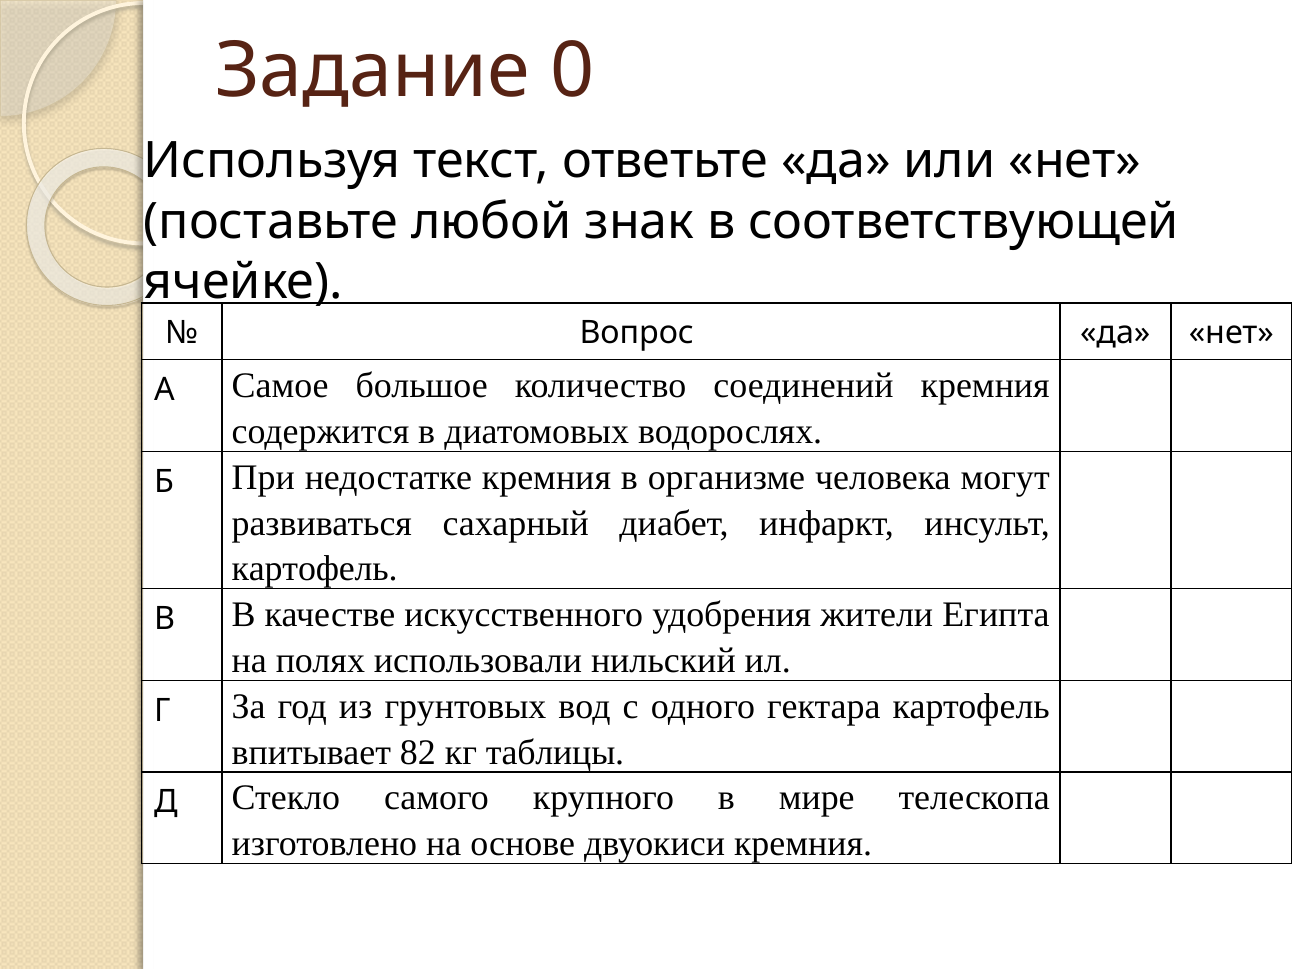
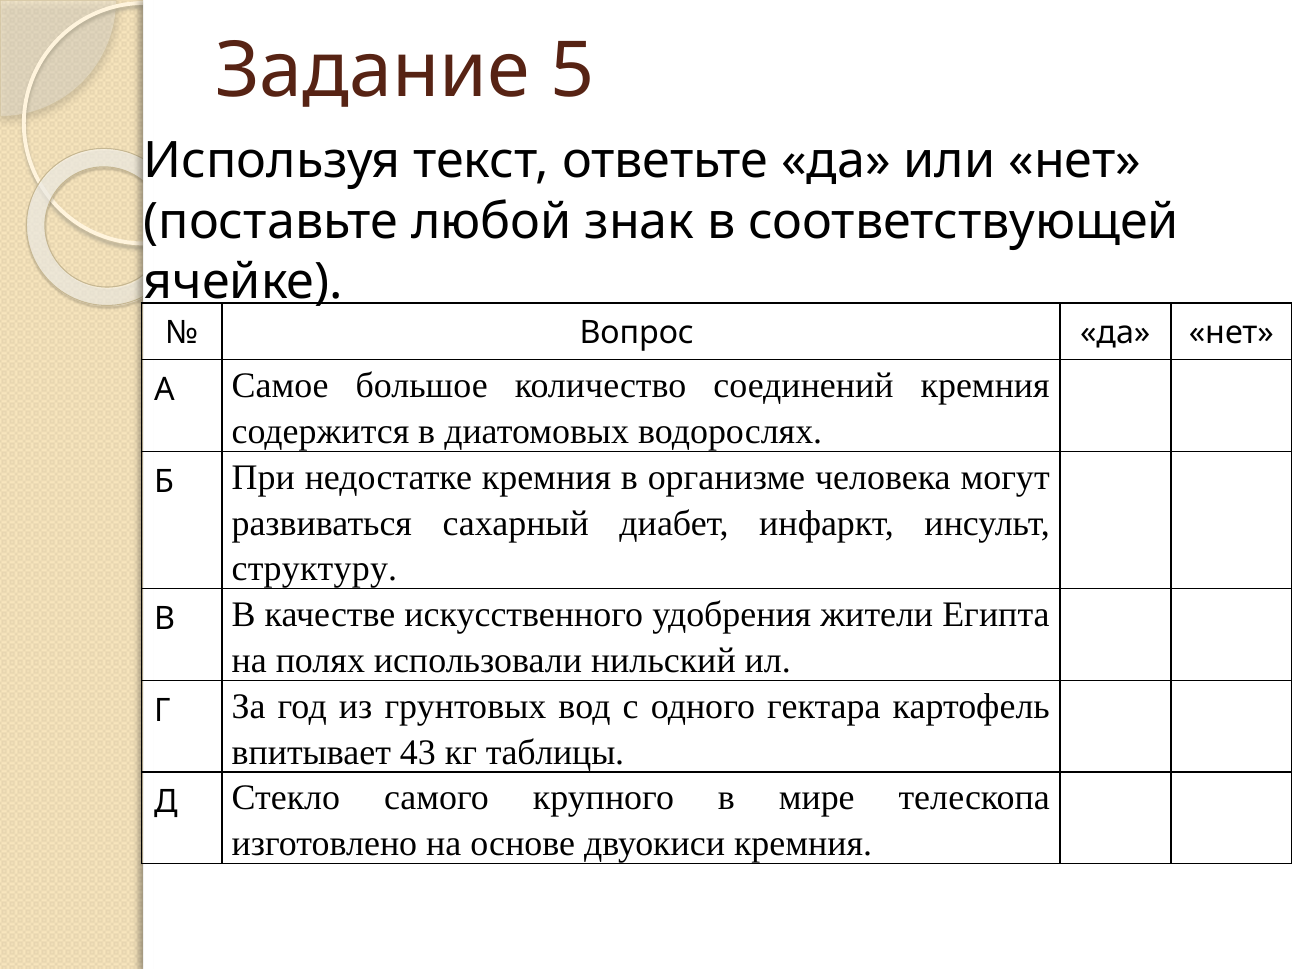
0: 0 -> 5 (572, 71)
картофель: картофель -> структуру (314, 569)
82: 82 -> 43 (418, 752)
